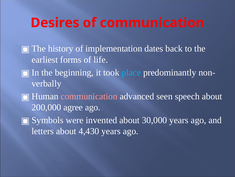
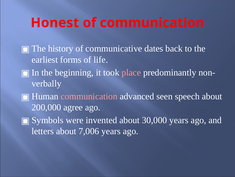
Desires: Desires -> Honest (55, 23)
implementation: implementation -> communicative (114, 48)
place colour: light blue -> pink (131, 72)
4,430: 4,430 -> 7,006 (89, 131)
